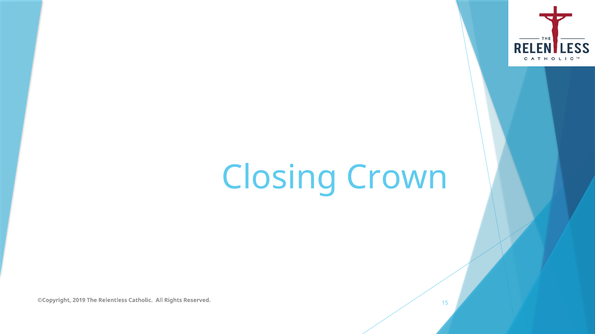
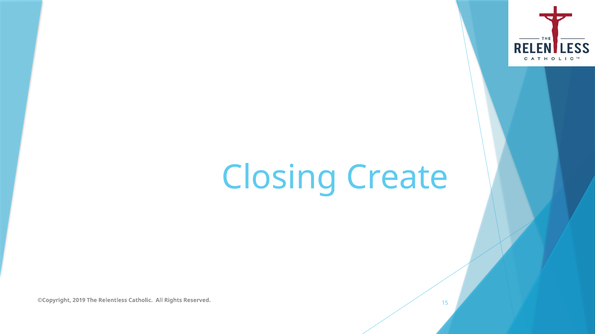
Crown: Crown -> Create (397, 178)
